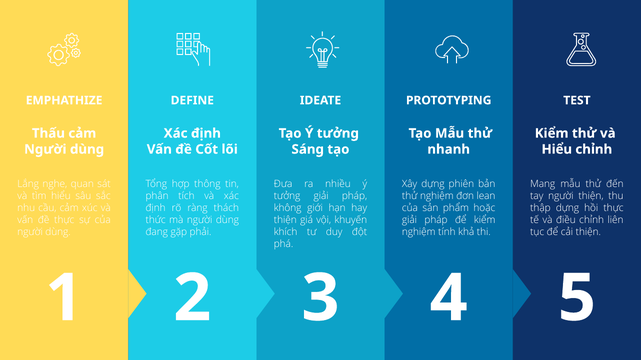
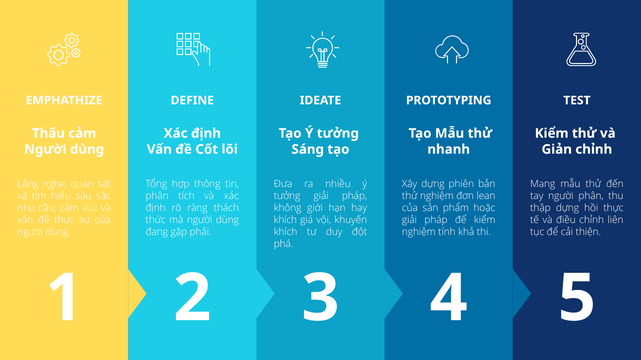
Hiểu: Hiểu -> Giản (557, 150)
người thiện: thiện -> phân (591, 196)
thiện: thiện -> khích (285, 220)
